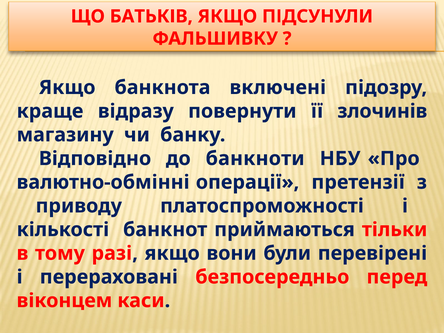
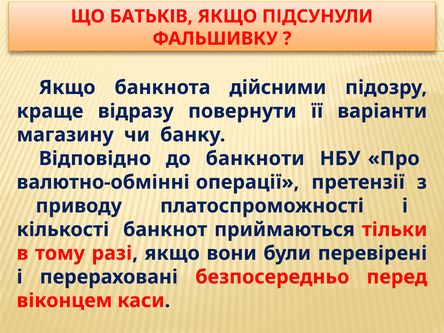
включені: включені -> дійсними (278, 87)
злочинів: злочинів -> варіанти (382, 111)
